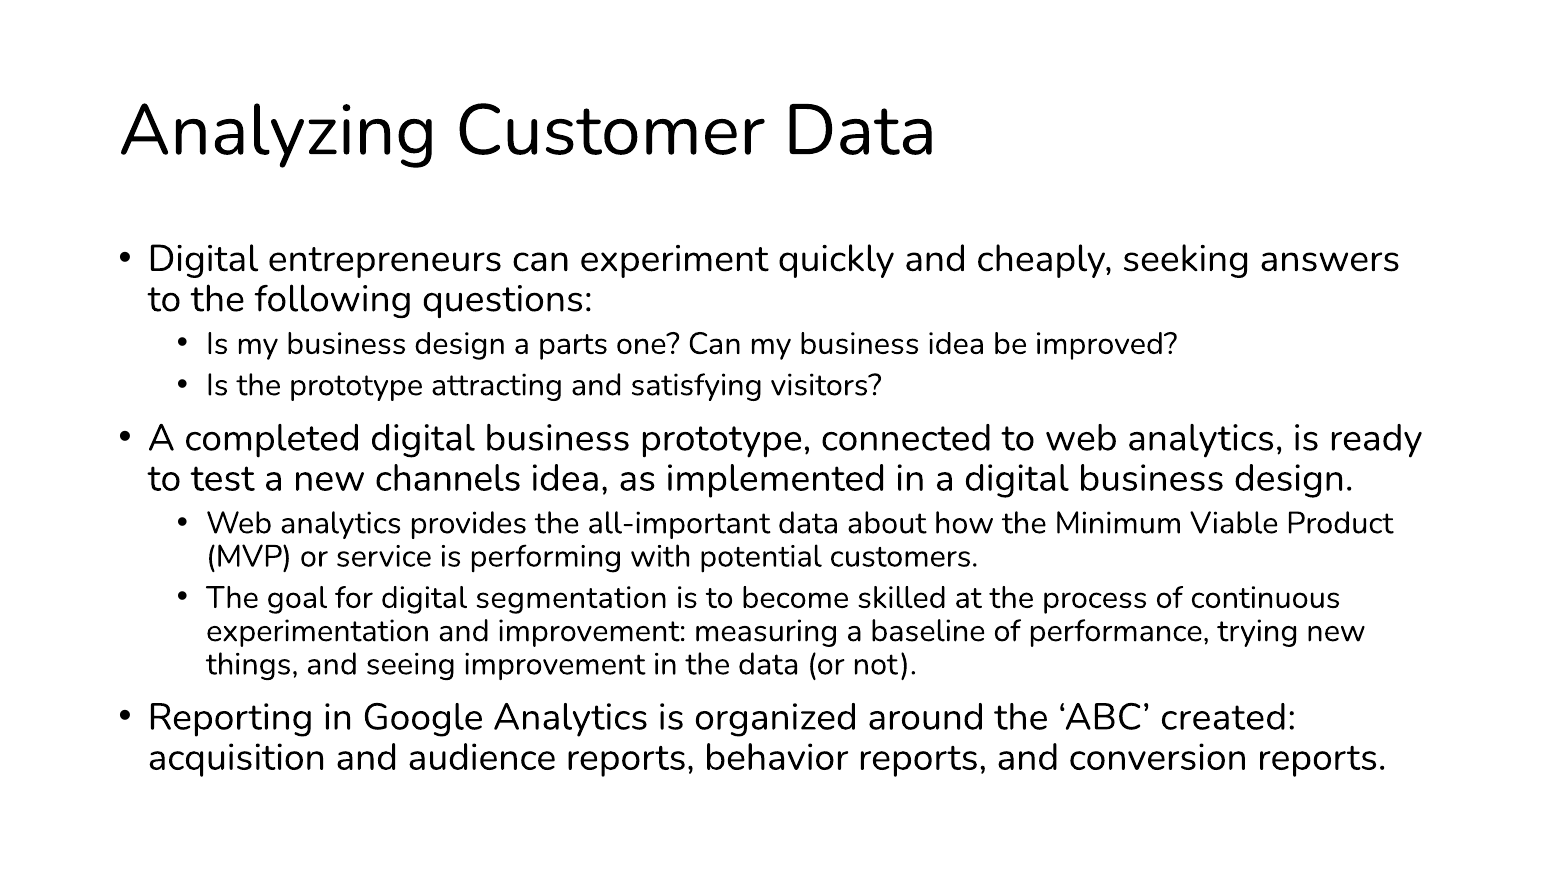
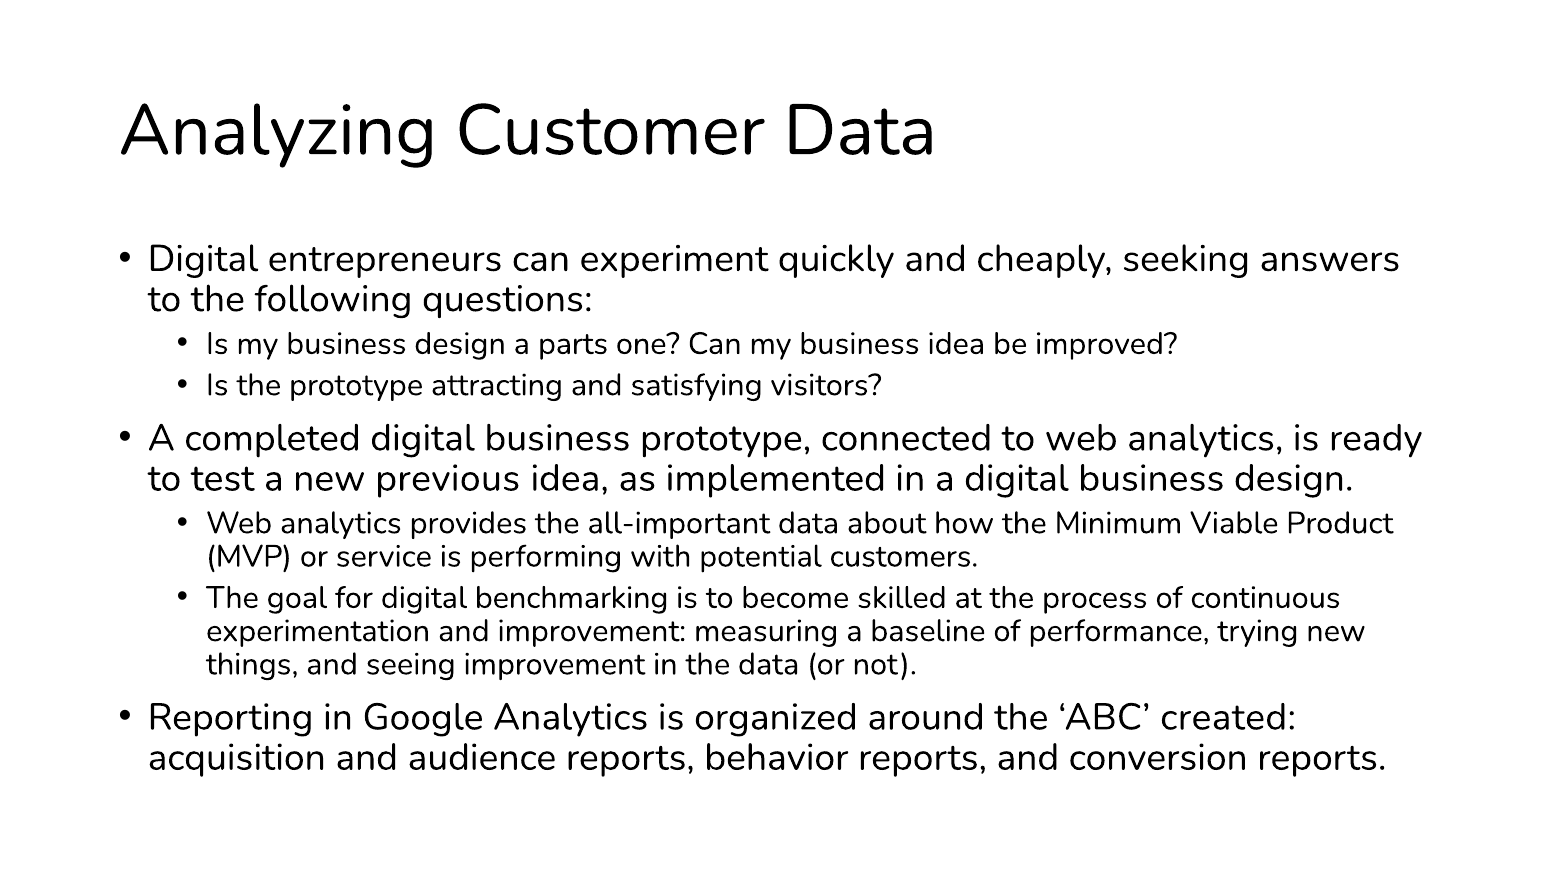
channels: channels -> previous (448, 478)
segmentation: segmentation -> benchmarking (572, 597)
